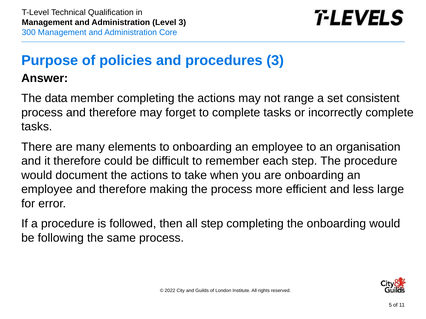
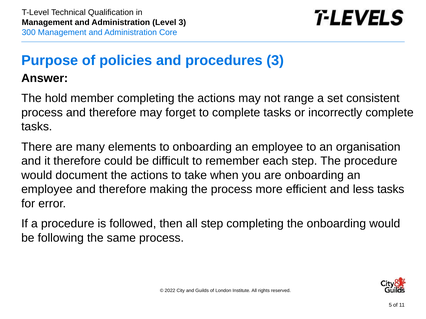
data: data -> hold (56, 98)
less large: large -> tasks (391, 190)
